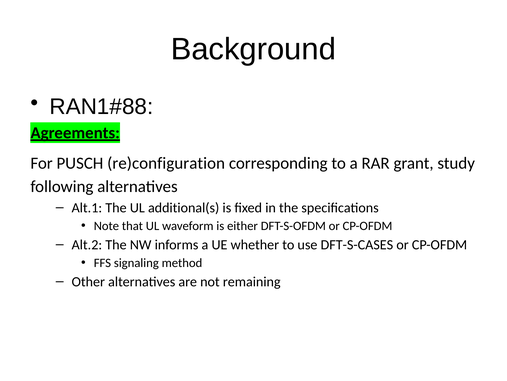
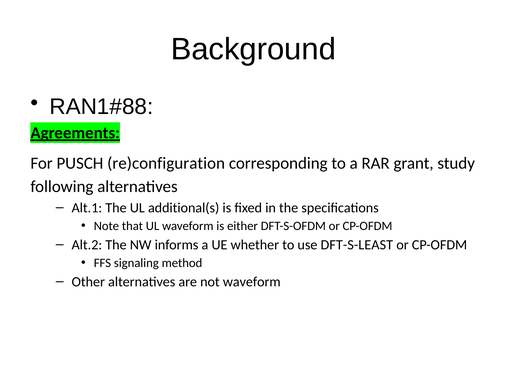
DFT-S-CASES: DFT-S-CASES -> DFT-S-LEAST (357, 244)
not remaining: remaining -> waveform (252, 281)
